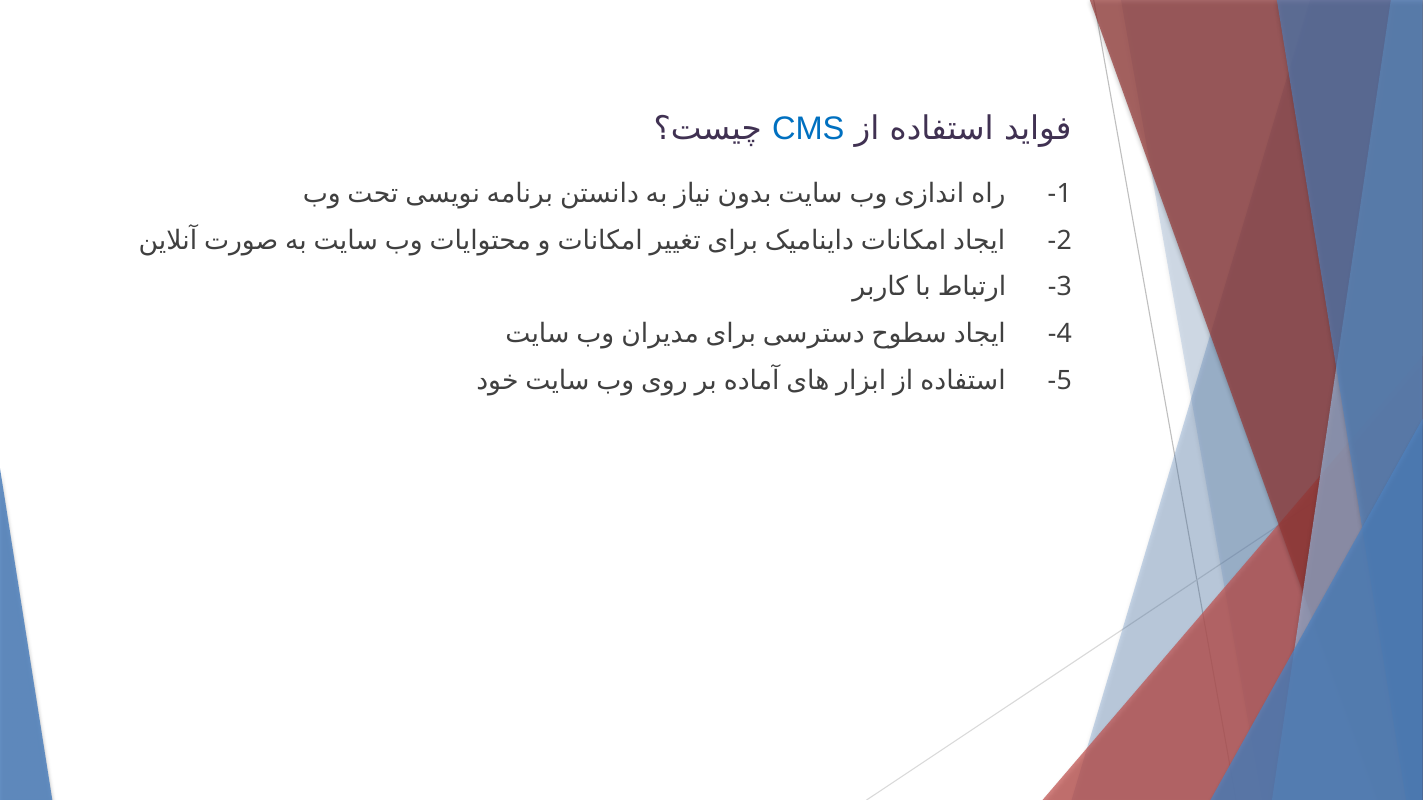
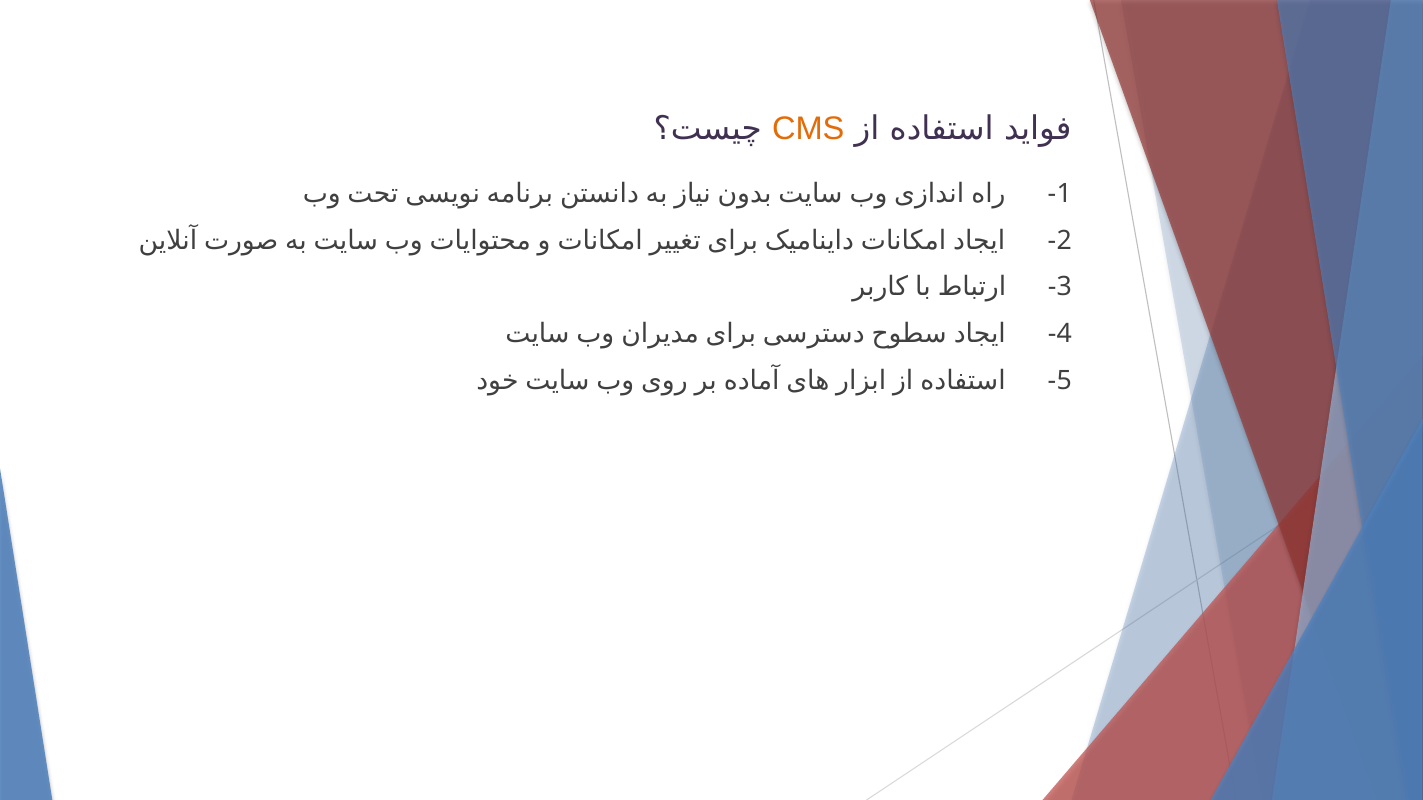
CMS colour: blue -> orange (808, 128)
